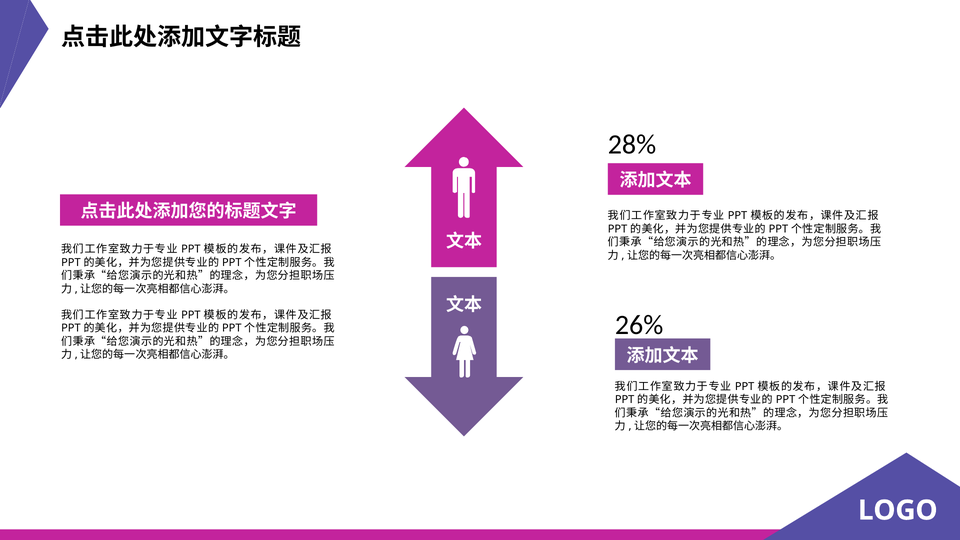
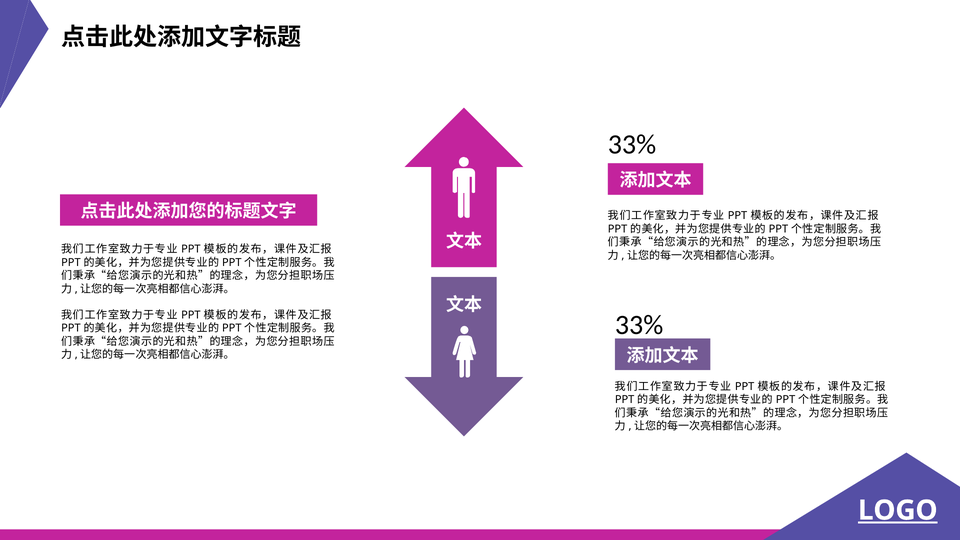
28%: 28% -> 33% (632, 144)
26%: 26% -> 33% (639, 325)
LOGO underline: none -> present (898, 510)
